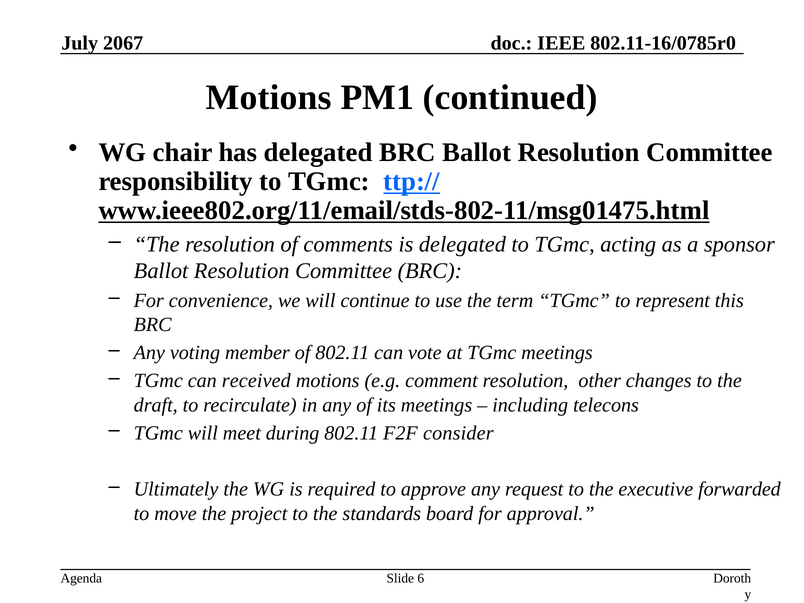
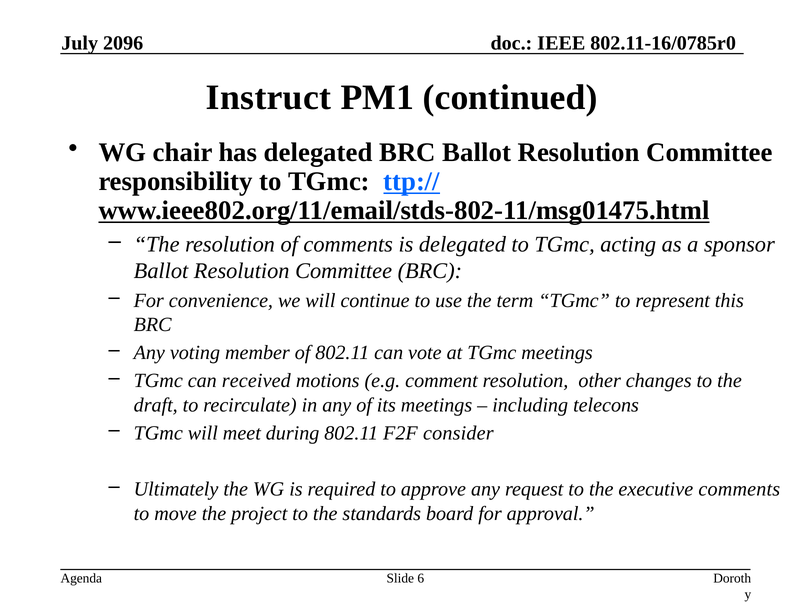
2067: 2067 -> 2096 (123, 43)
Motions: Motions -> Instruct (269, 98)
executive forwarded: forwarded -> comments (739, 489)
